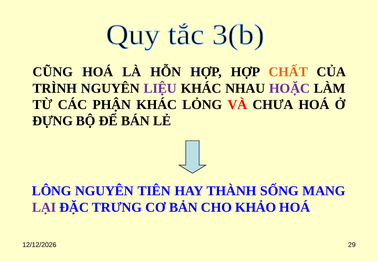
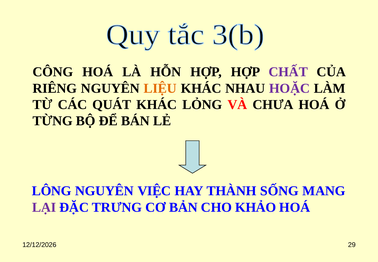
CŨNG: CŨNG -> CÔNG (53, 72)
CHẤT colour: orange -> purple (288, 72)
TRÌNH: TRÌNH -> RIÊNG (55, 88)
LIỆU colour: purple -> orange (160, 88)
PHẬN: PHẬN -> QUÁT (112, 104)
ĐỰNG: ĐỰNG -> TỪNG (53, 121)
TIÊN: TIÊN -> VIỆC (154, 191)
